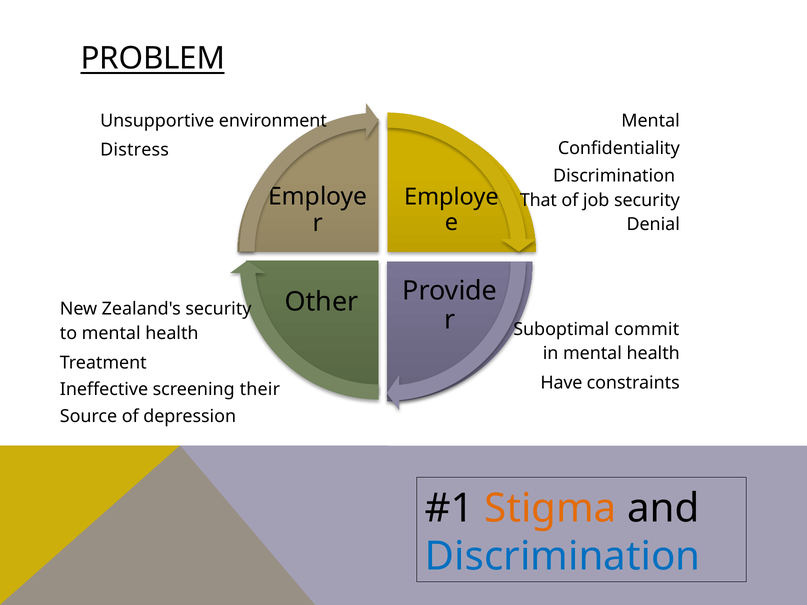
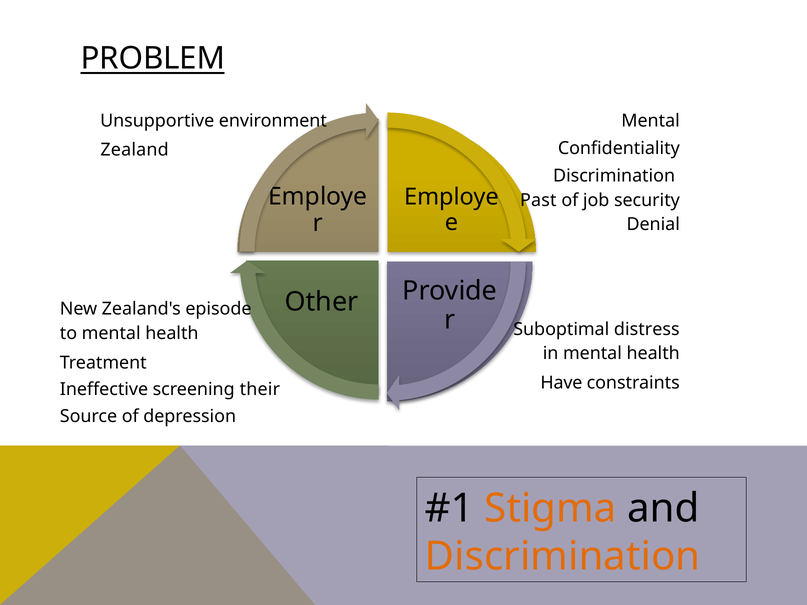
Distress: Distress -> Zealand (135, 150)
That: That -> Past (538, 200)
Zealand's security: security -> episode (218, 309)
commit: commit -> distress (647, 329)
Discrimination colour: blue -> orange (563, 557)
